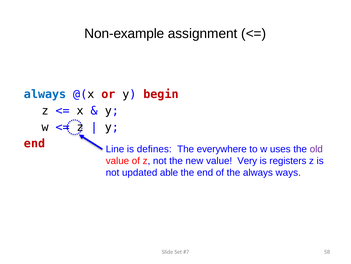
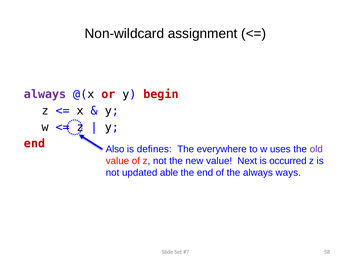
Non-example: Non-example -> Non-wildcard (124, 33)
always colour: blue -> purple (45, 94)
Line: Line -> Also (115, 149)
Very: Very -> Next (247, 160)
registers: registers -> occurred (288, 160)
